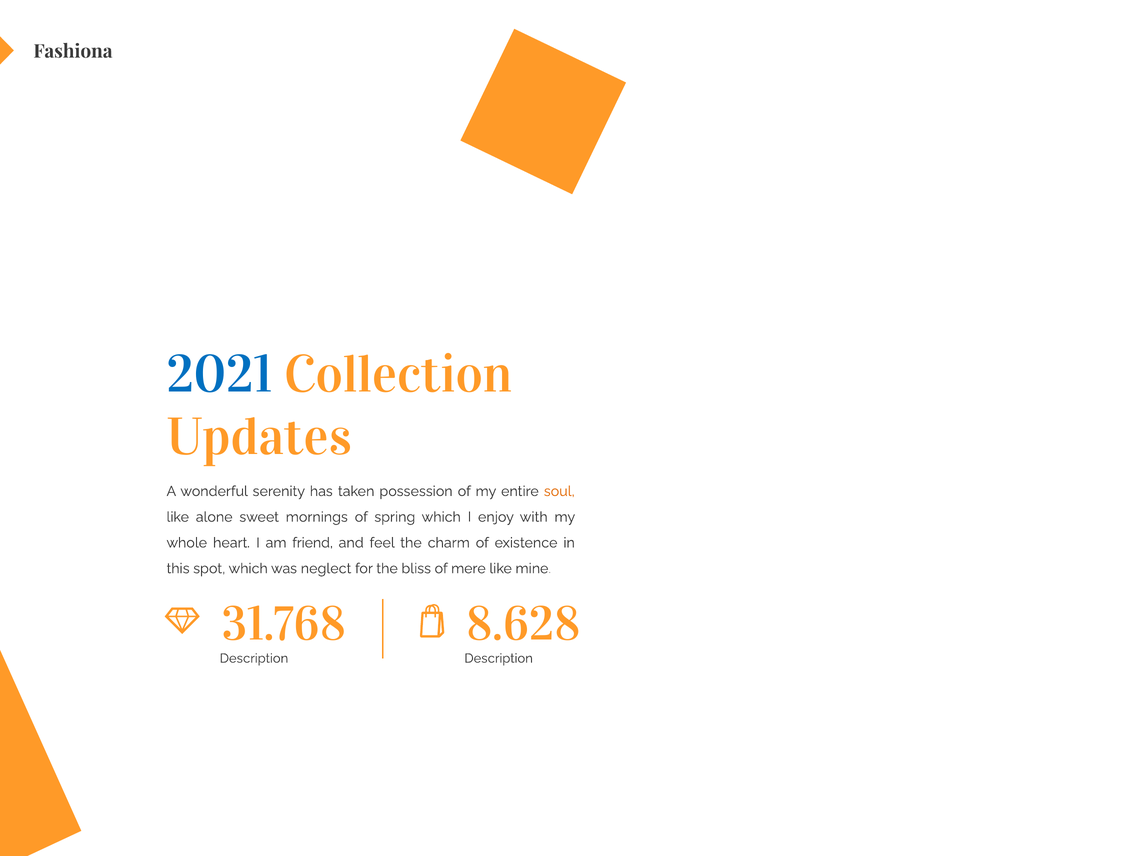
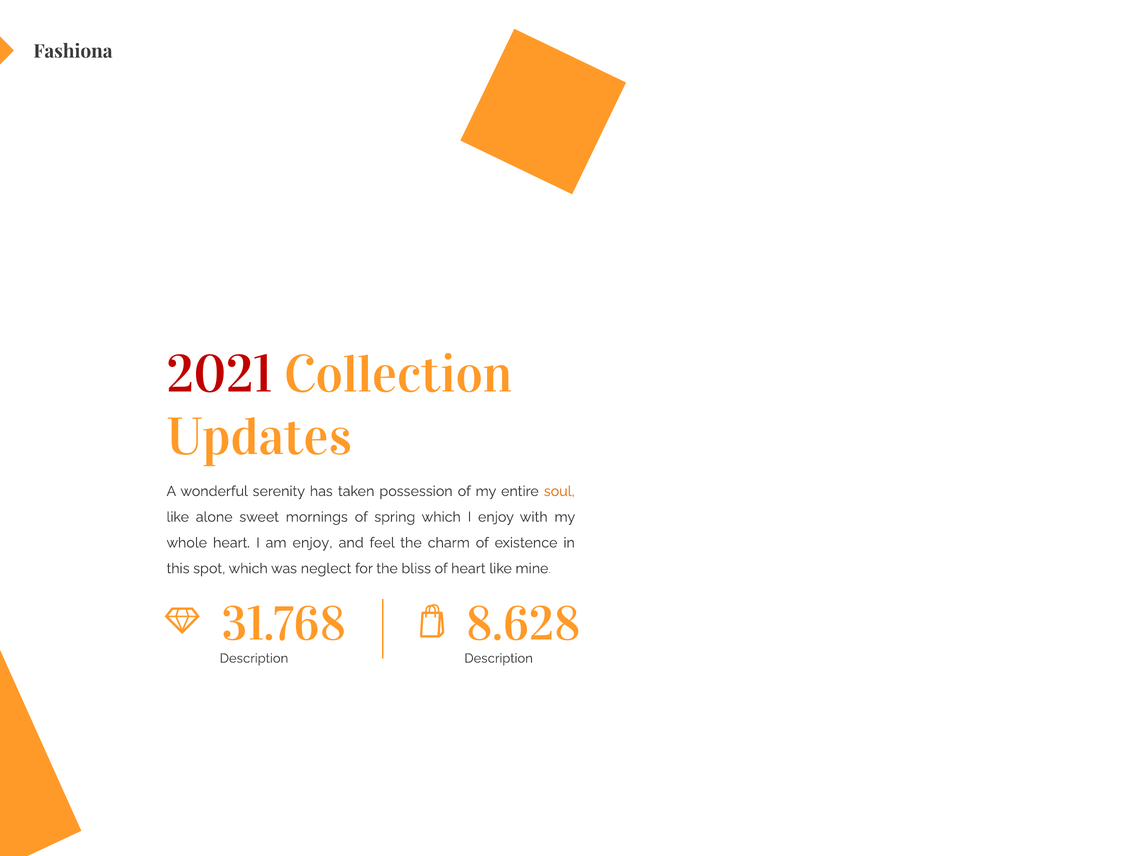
2021 colour: blue -> red (219, 374)
am friend: friend -> enjoy (313, 543)
of mere: mere -> heart (468, 568)
